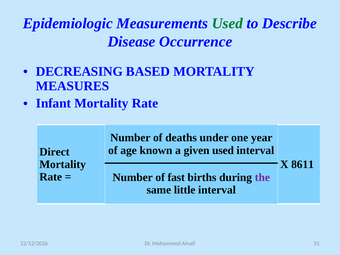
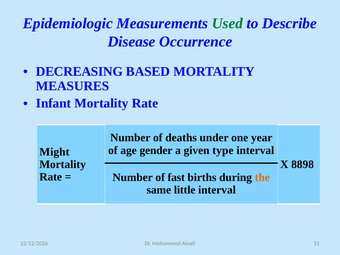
known: known -> gender (156, 150)
given used: used -> type (223, 150)
Direct: Direct -> Might (54, 152)
8611: 8611 -> 8898 (303, 164)
the colour: purple -> orange (262, 177)
